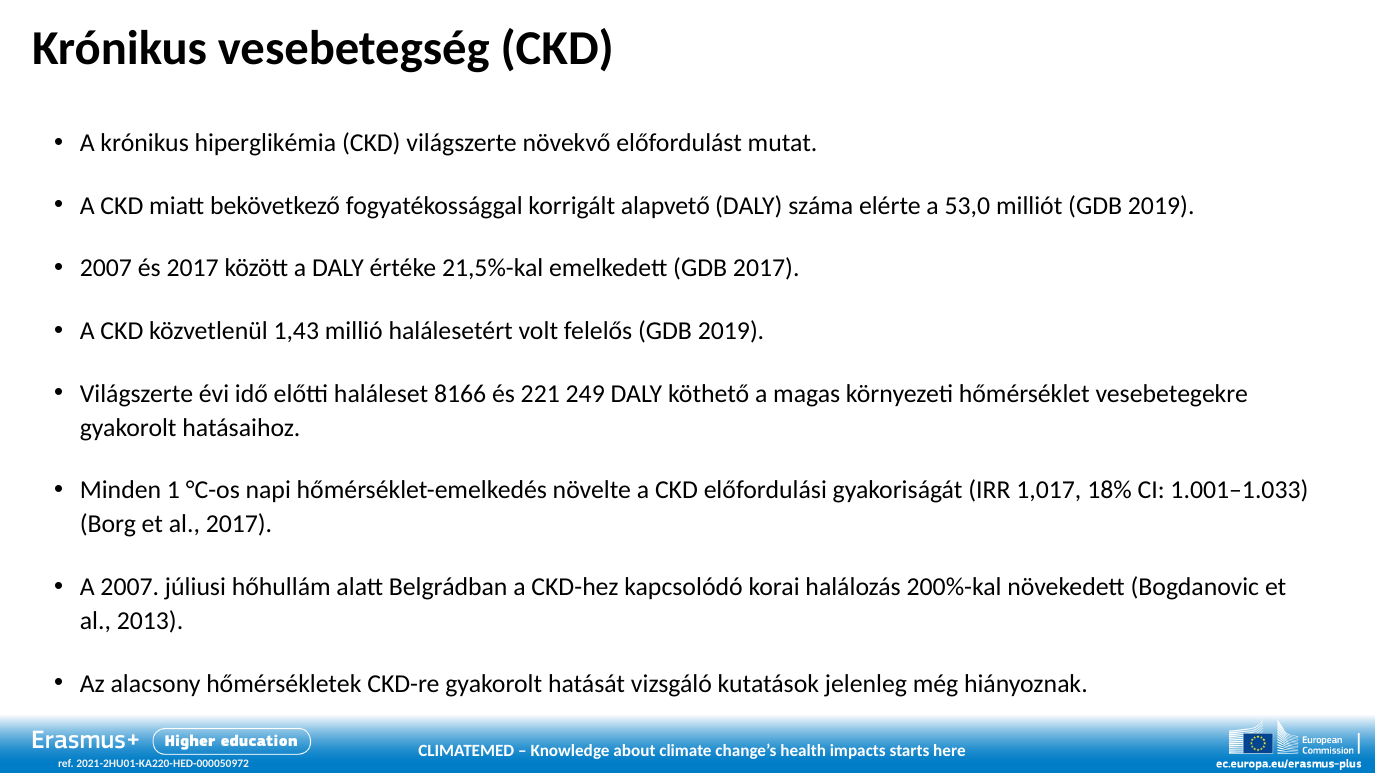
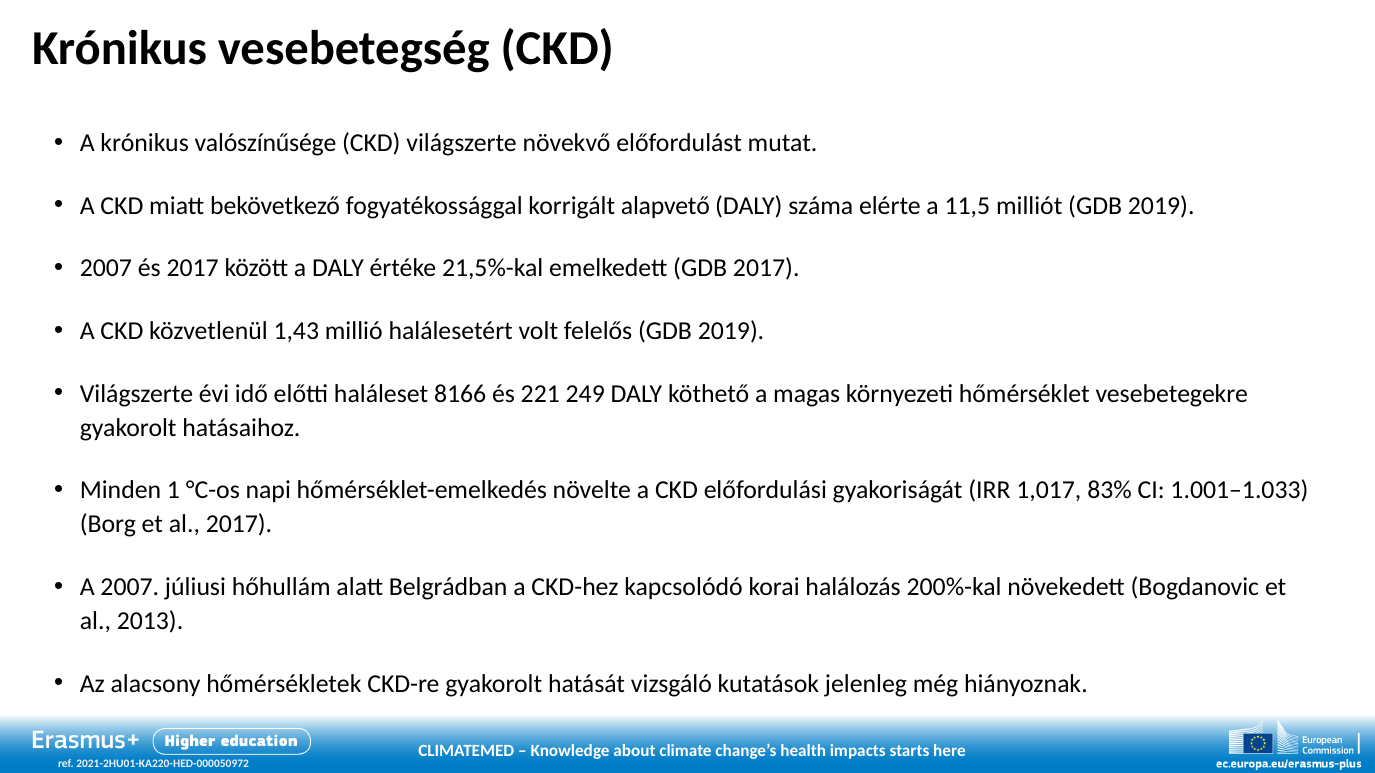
hiperglikémia: hiperglikémia -> valószínűsége (265, 143)
53,0: 53,0 -> 11,5 (967, 206)
18%: 18% -> 83% (1110, 491)
